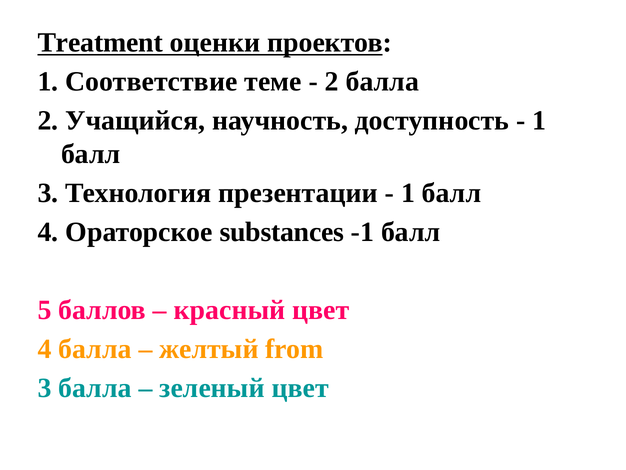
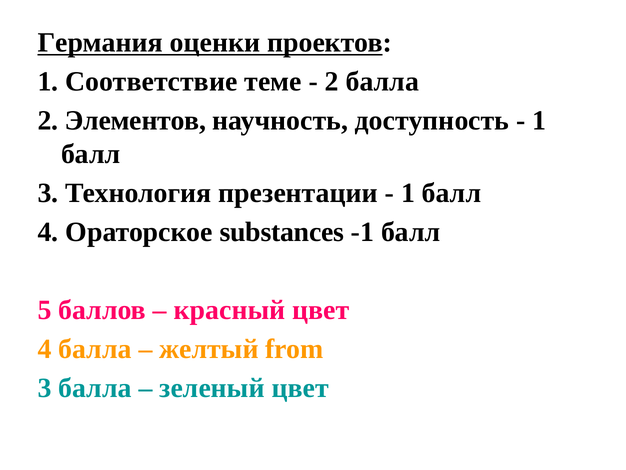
Treatment: Treatment -> Германия (100, 43)
Учащийся: Учащийся -> Элементов (135, 121)
